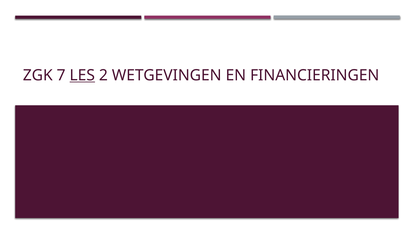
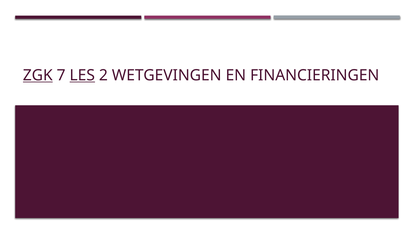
ZGK underline: none -> present (38, 75)
